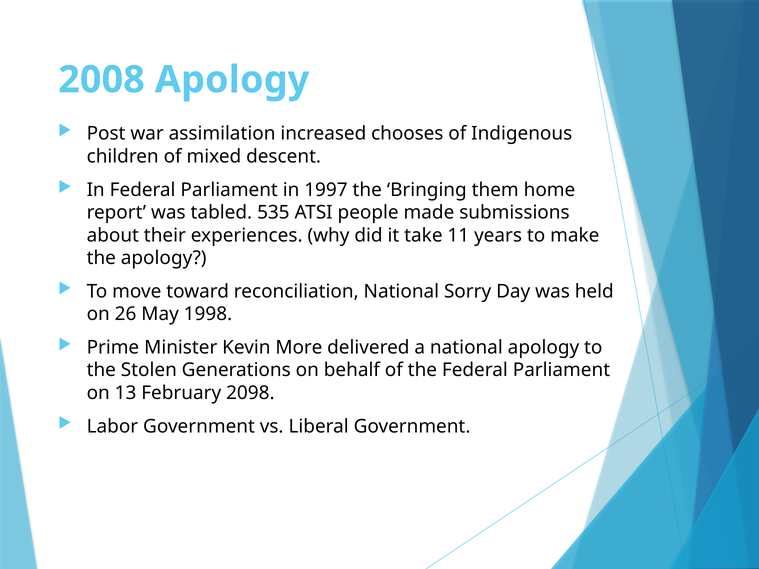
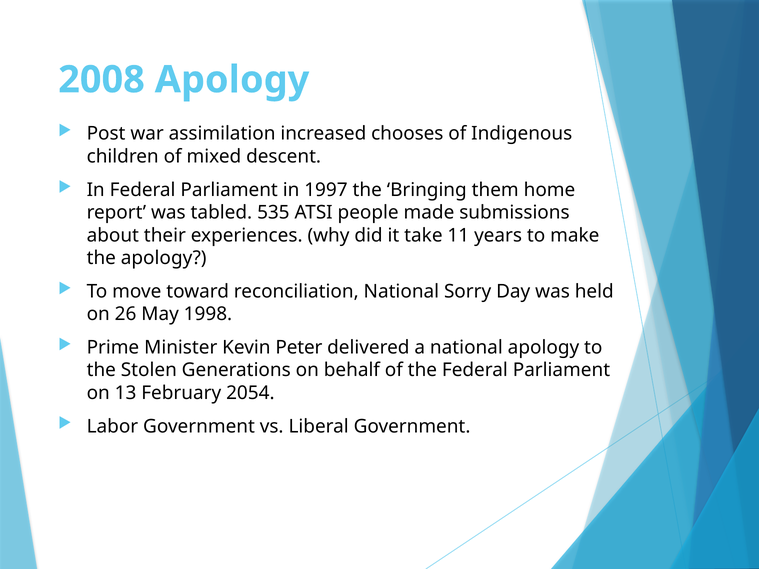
More: More -> Peter (299, 348)
2098: 2098 -> 2054 (250, 393)
